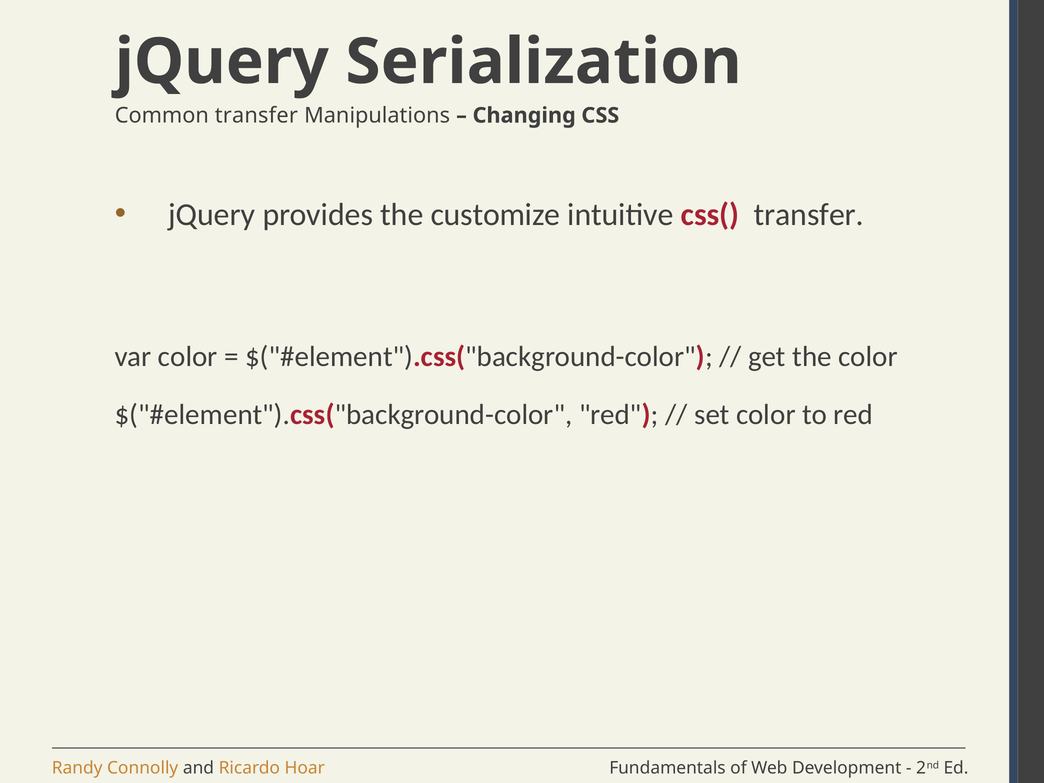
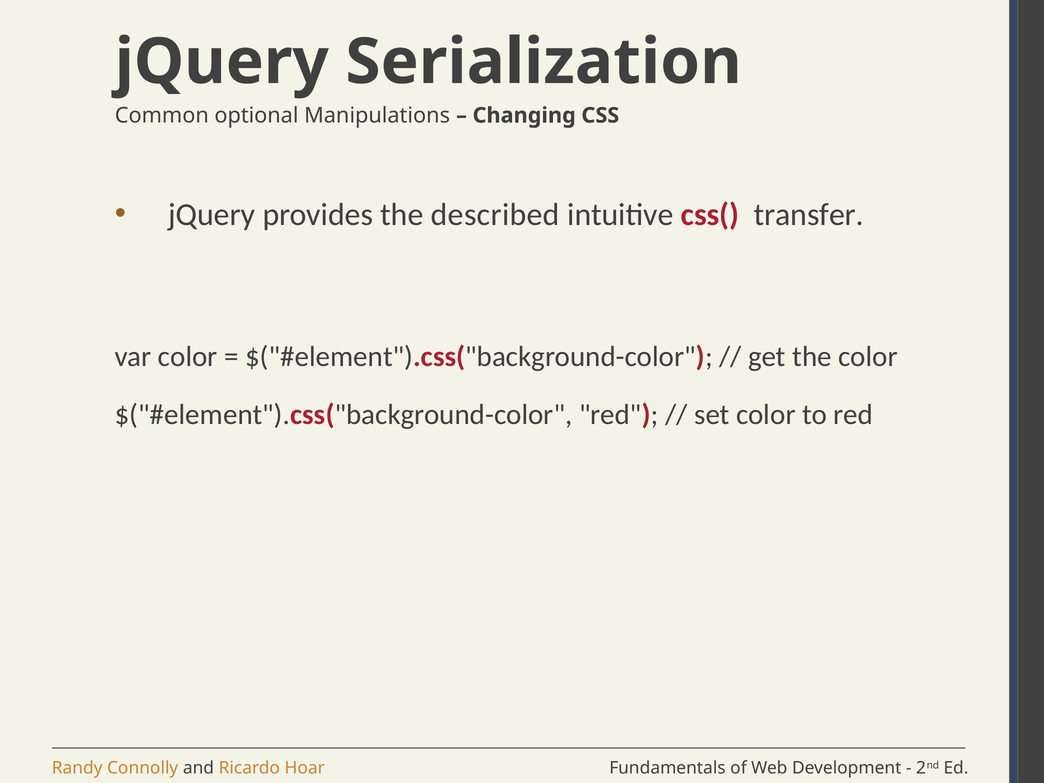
Common transfer: transfer -> optional (256, 115)
customize: customize -> described (495, 215)
